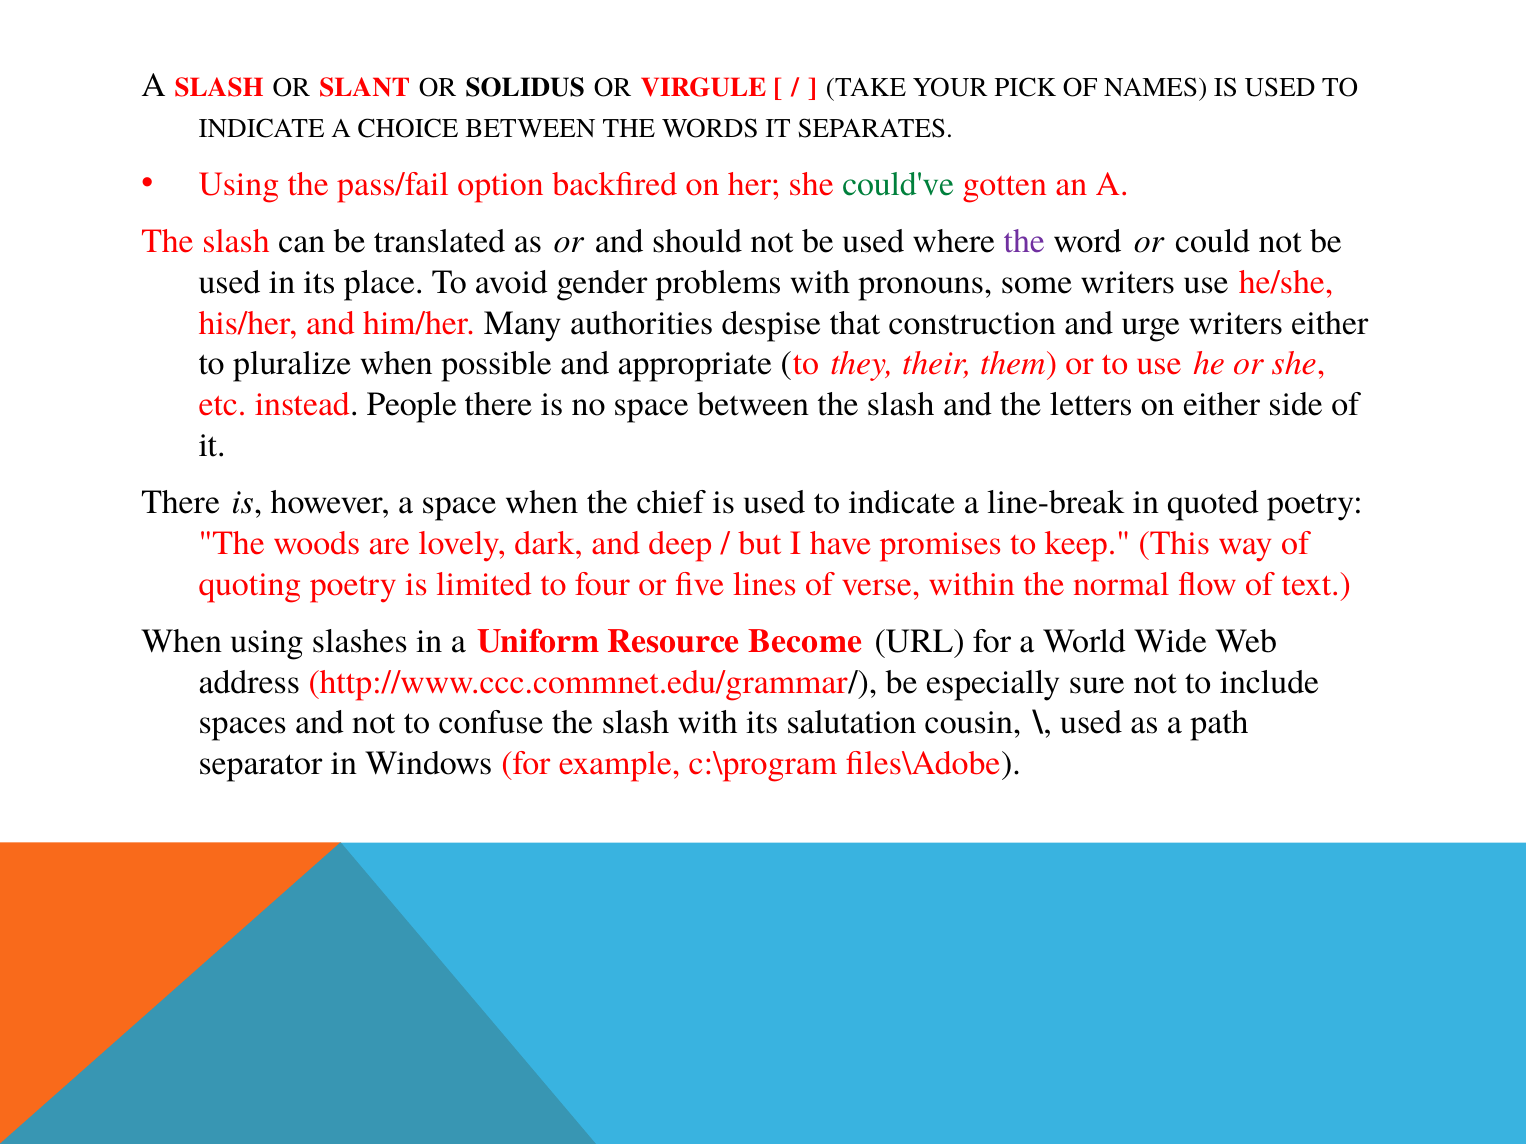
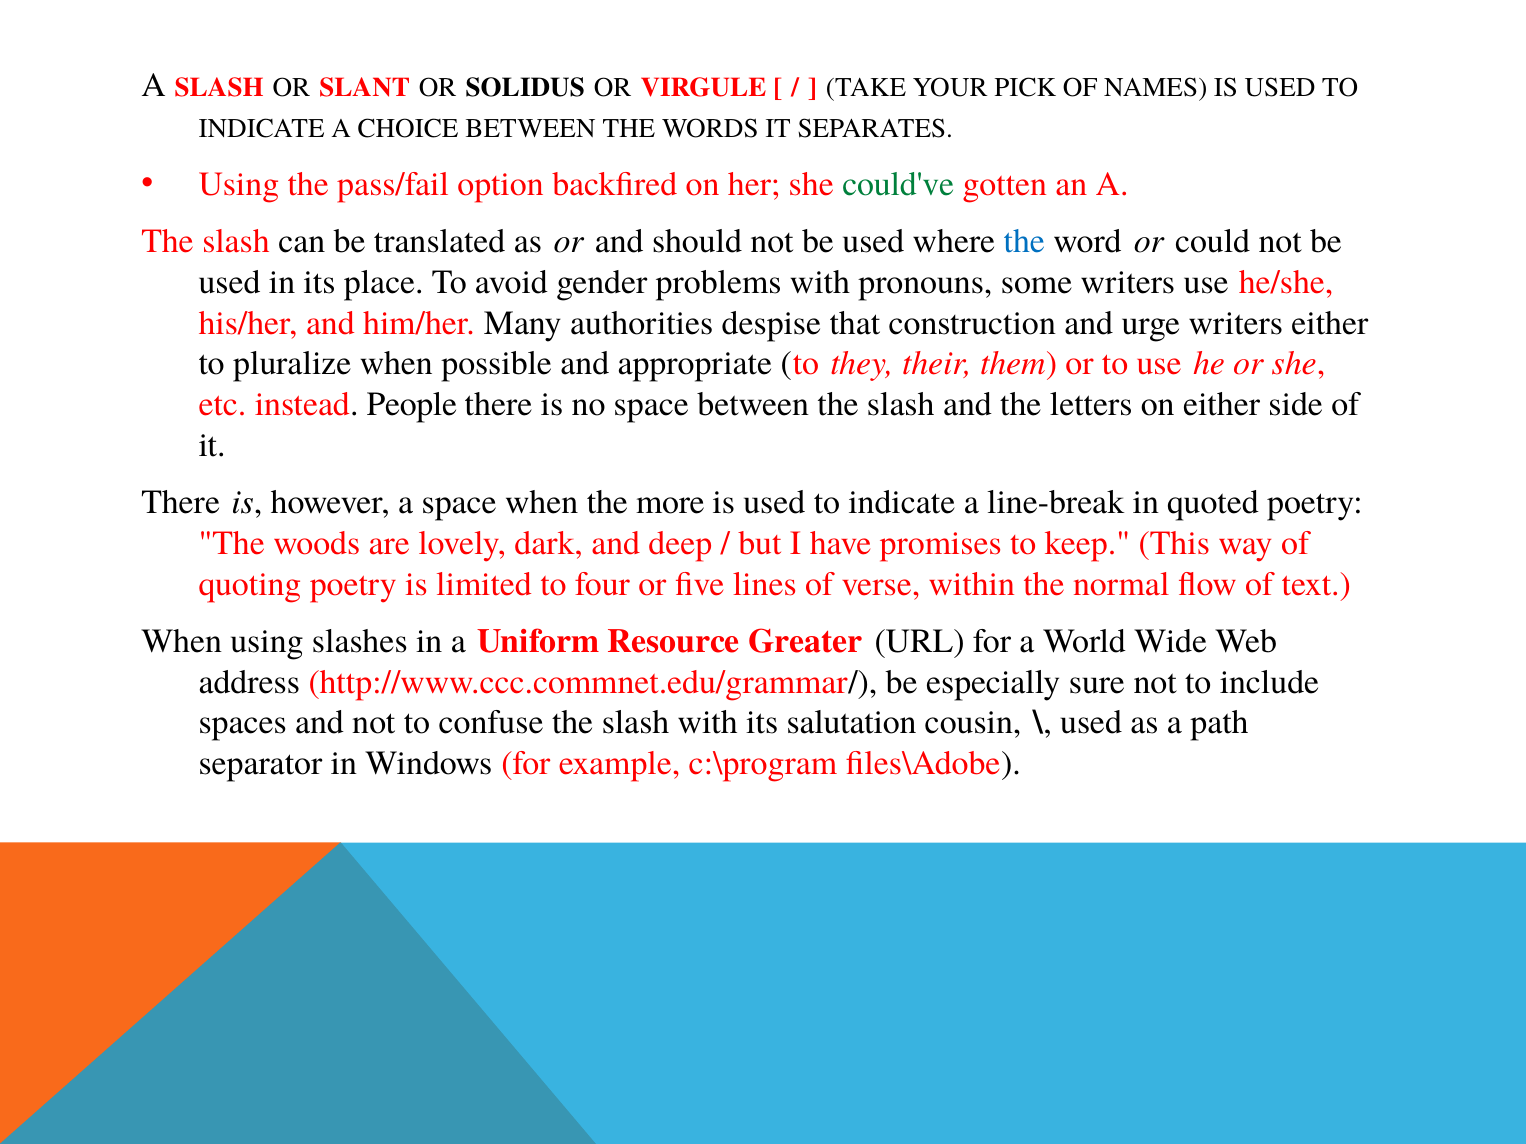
the colour: purple -> blue (1024, 242)
chief: chief -> more (670, 503)
Become: Become -> Greater (806, 642)
